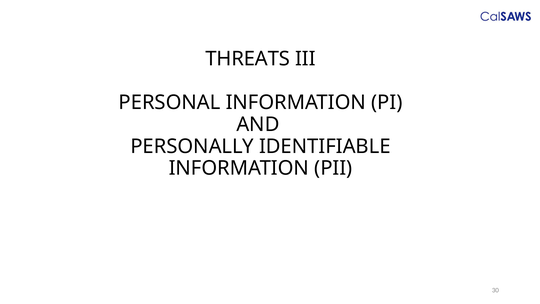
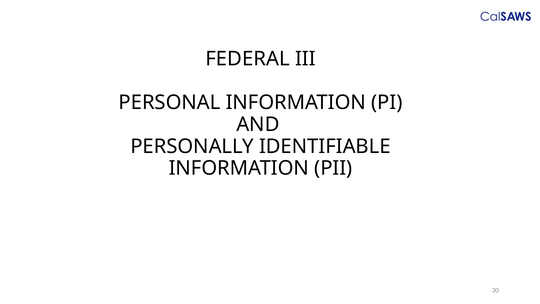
THREATS: THREATS -> FEDERAL (248, 59)
